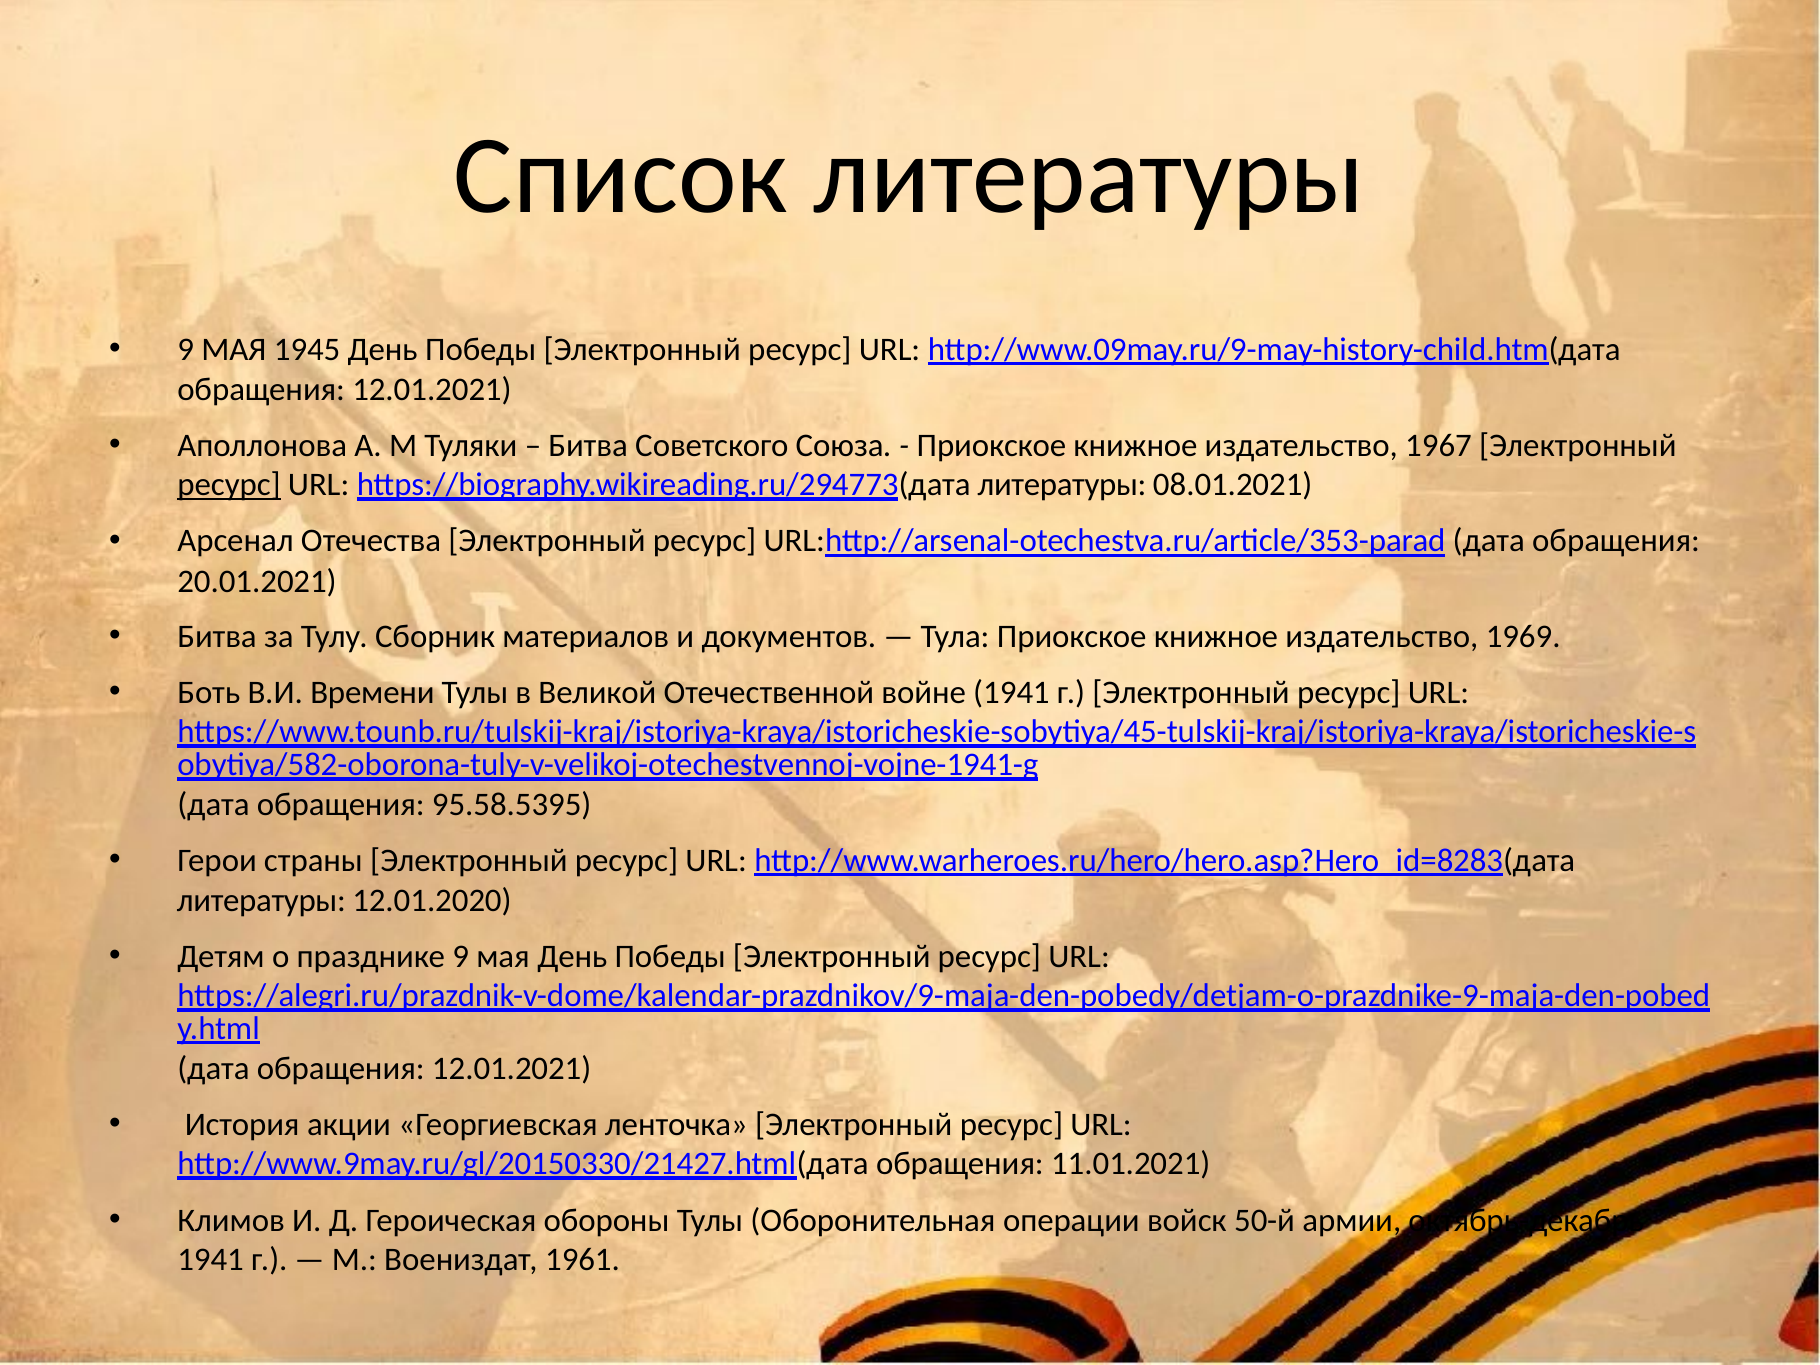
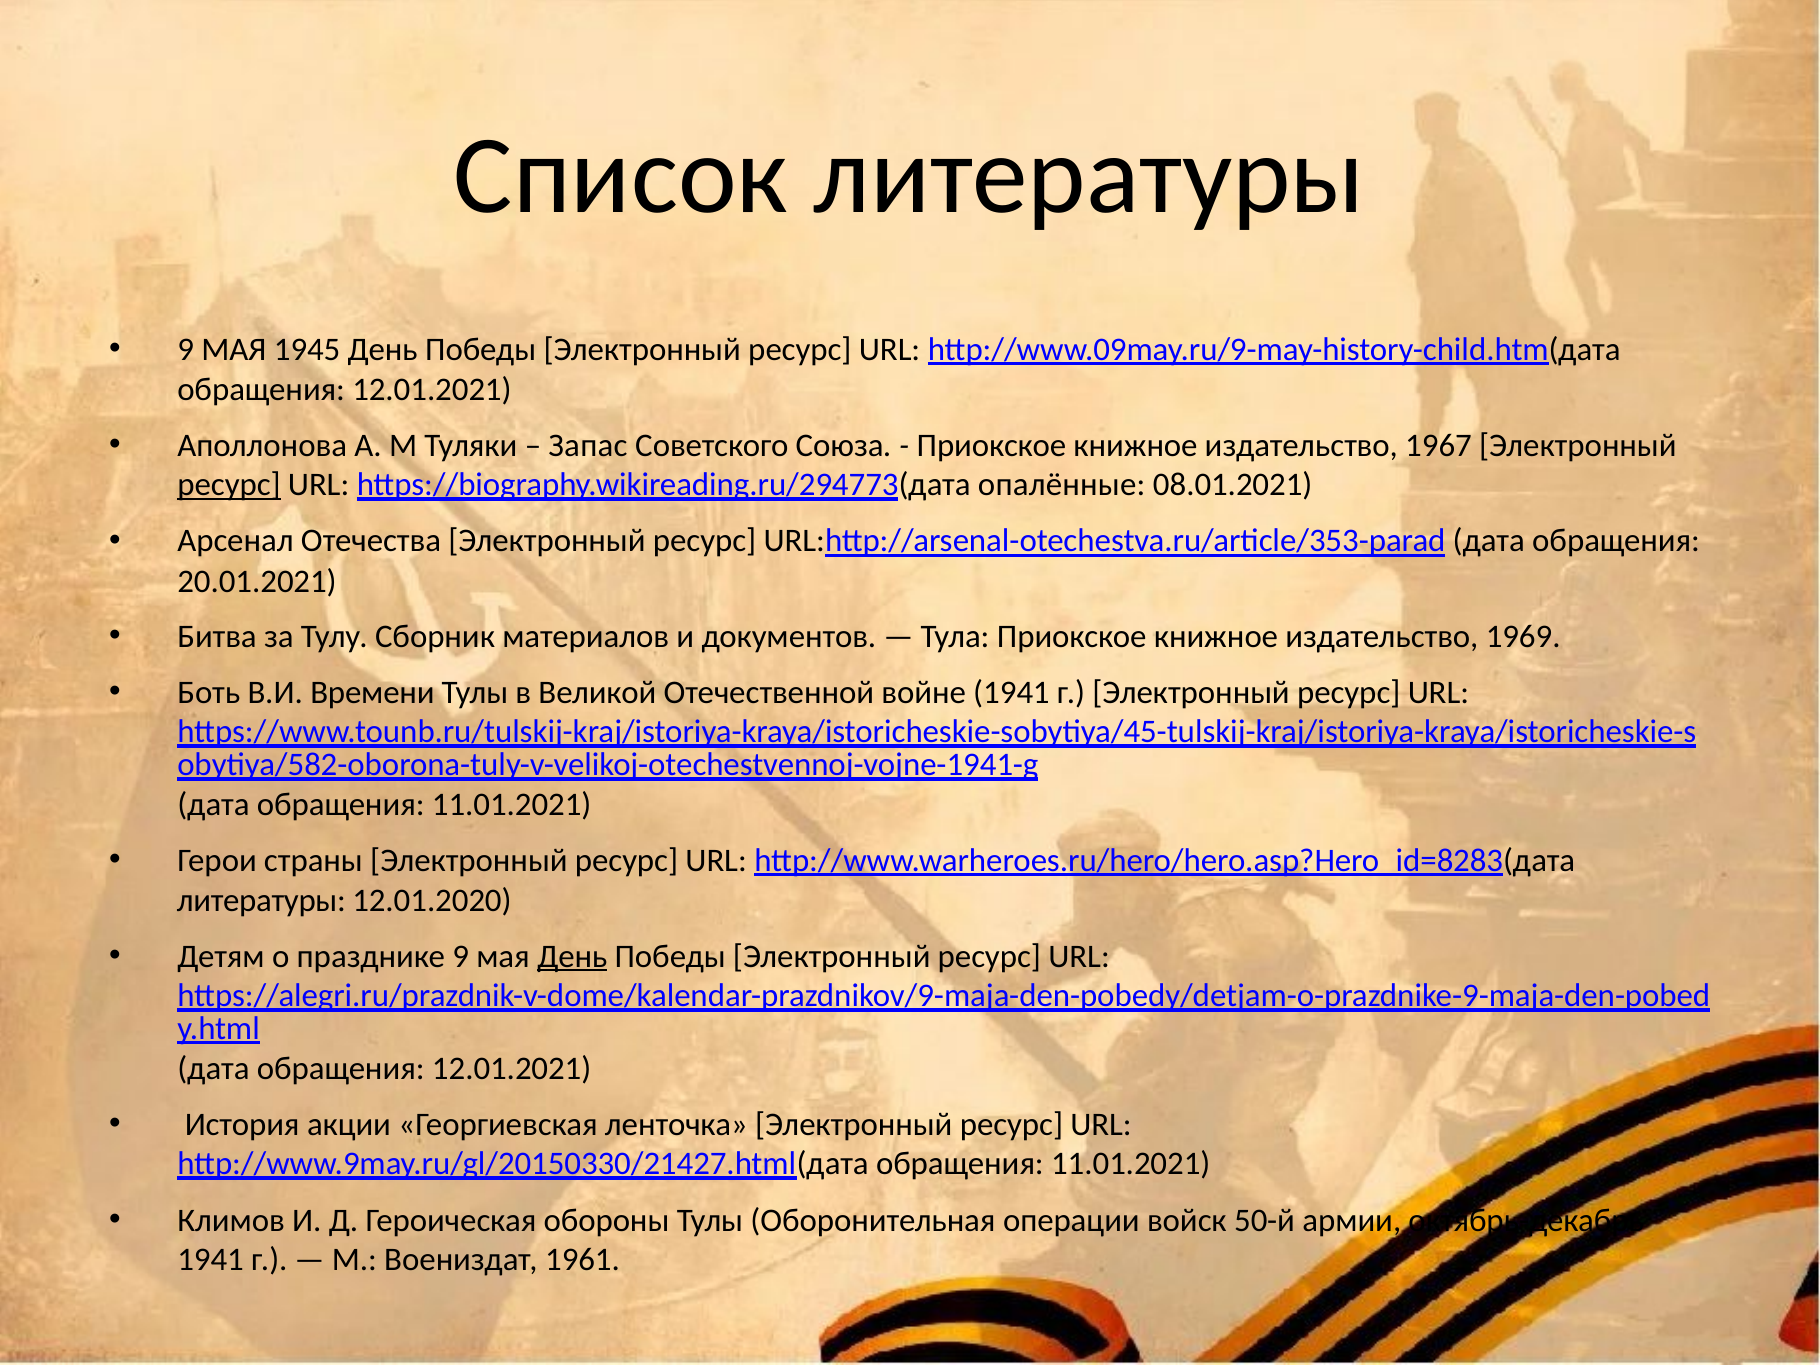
Битва: Битва -> Запас (588, 445)
https://biography.wikireading.ru/294773(дата литературы: литературы -> опалённые (1062, 485)
дата обращения 95.58.5395: 95.58.5395 -> 11.01.2021 (512, 805)
День underline: none -> present (572, 956)
